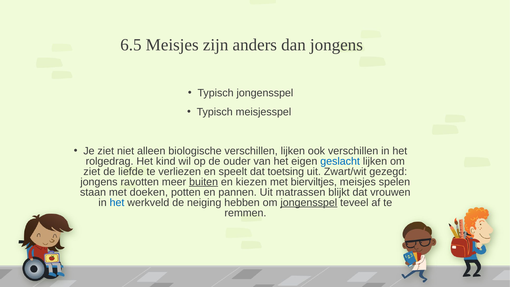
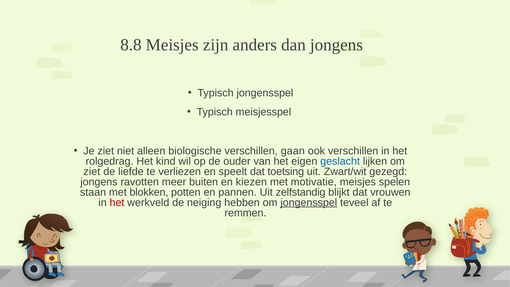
6.5: 6.5 -> 8.8 (131, 45)
verschillen lijken: lijken -> gaan (293, 151)
buiten underline: present -> none (204, 182)
bierviltjes: bierviltjes -> motivatie (314, 182)
doeken: doeken -> blokken (149, 192)
matrassen: matrassen -> zelfstandig (301, 192)
het colour: blue -> red (117, 202)
